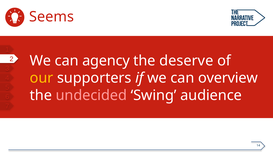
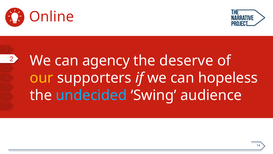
Seems: Seems -> Online (52, 17)
overview: overview -> hopeless (228, 78)
undecided colour: pink -> light blue (91, 95)
